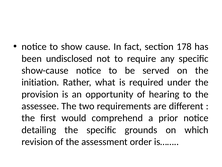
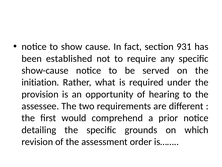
178: 178 -> 931 (184, 47)
undisclosed: undisclosed -> established (69, 58)
